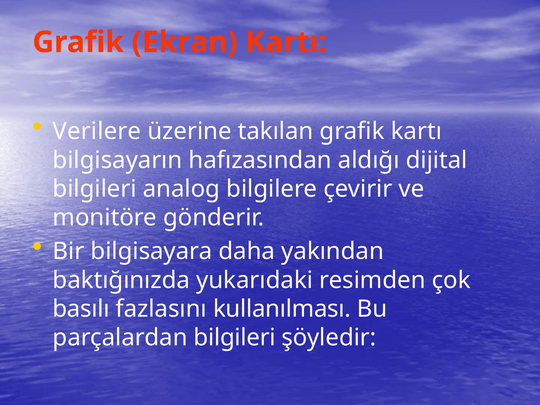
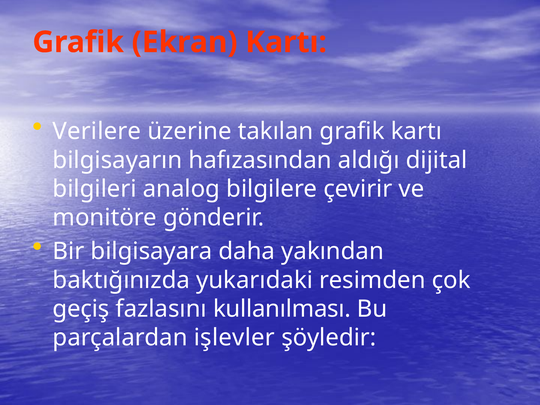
basılı: basılı -> geçiş (81, 309)
parçalardan bilgileri: bilgileri -> işlevler (234, 338)
